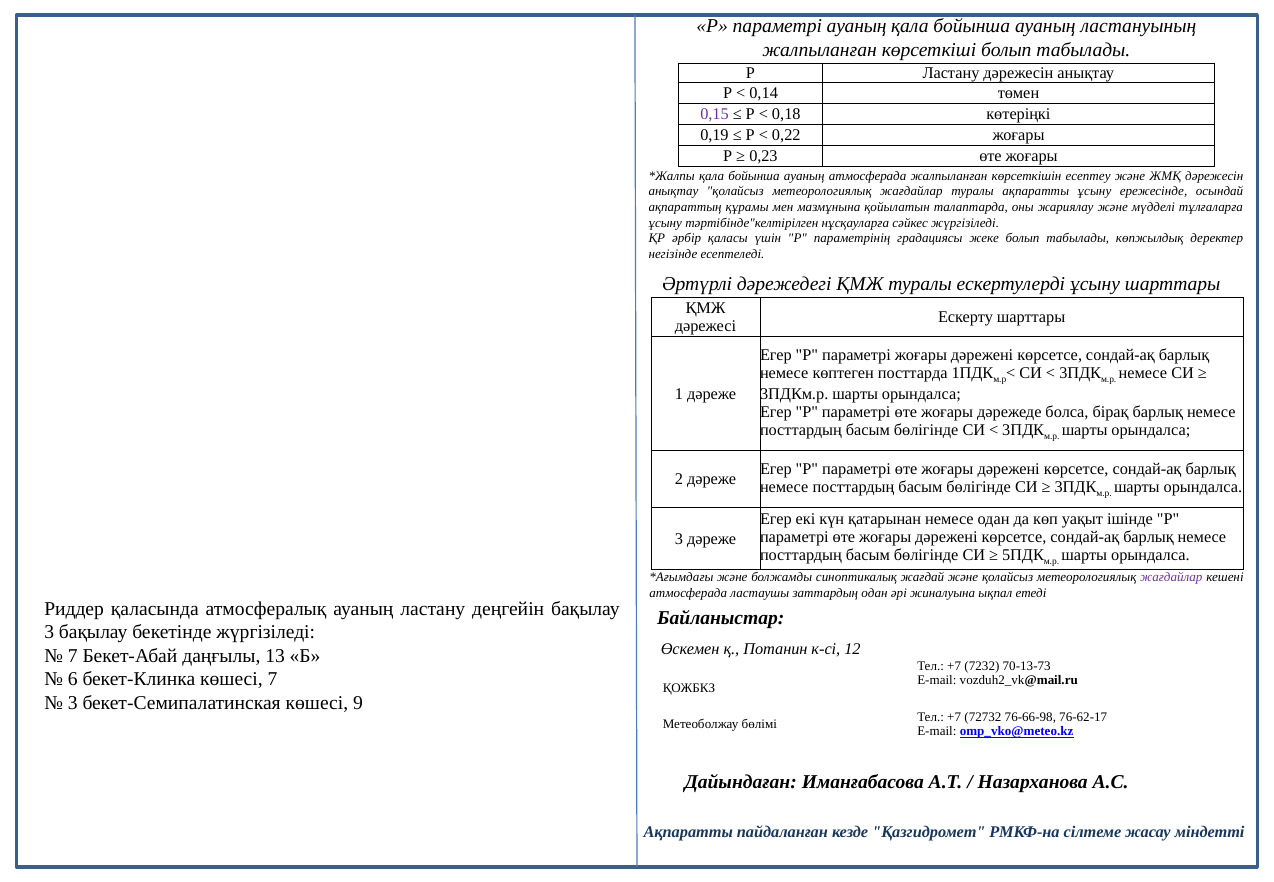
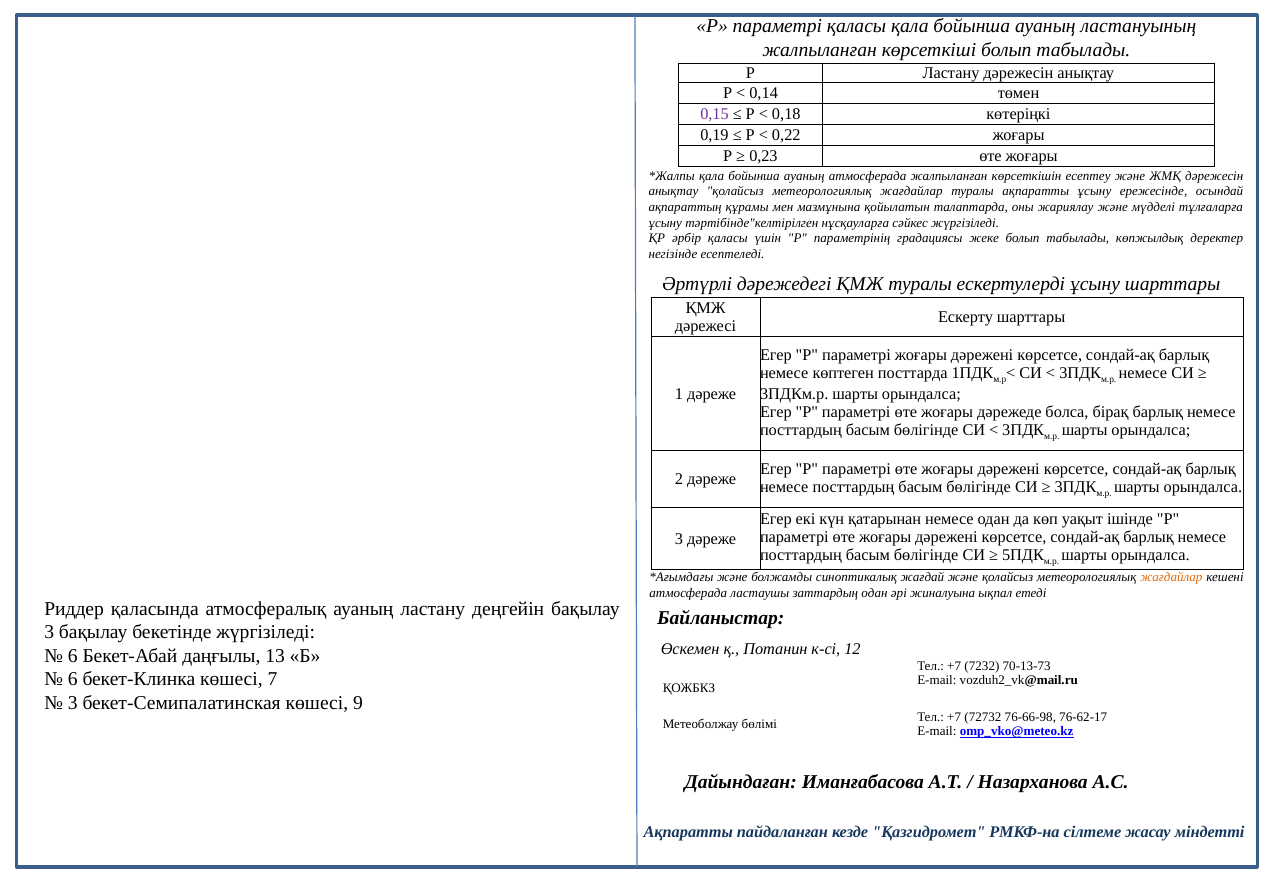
параметрі ауаның: ауаның -> қаласы (857, 26)
жағдайлар colour: purple -> orange (1171, 577)
7: 7 -> 6 (73, 656)
